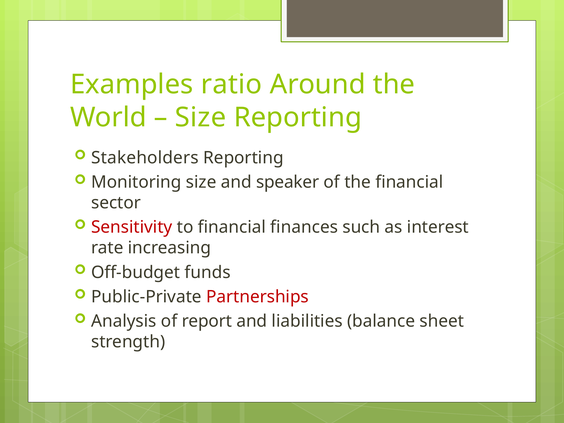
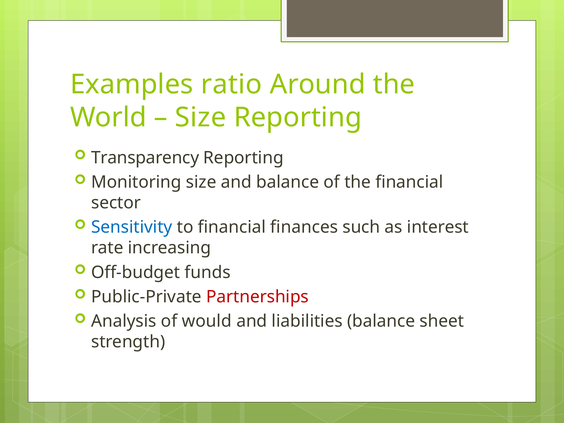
Stakeholders: Stakeholders -> Transparency (145, 158)
and speaker: speaker -> balance (288, 182)
Sensitivity colour: red -> blue (132, 227)
report: report -> would (207, 321)
